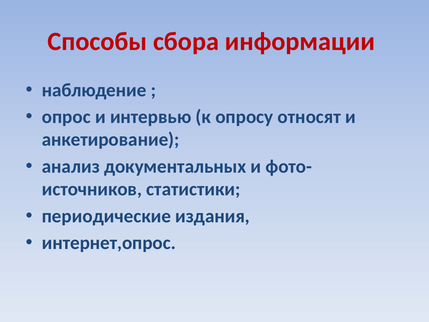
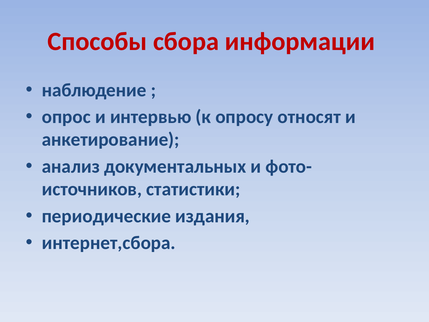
интернет,опрос: интернет,опрос -> интернет,сбора (109, 243)
